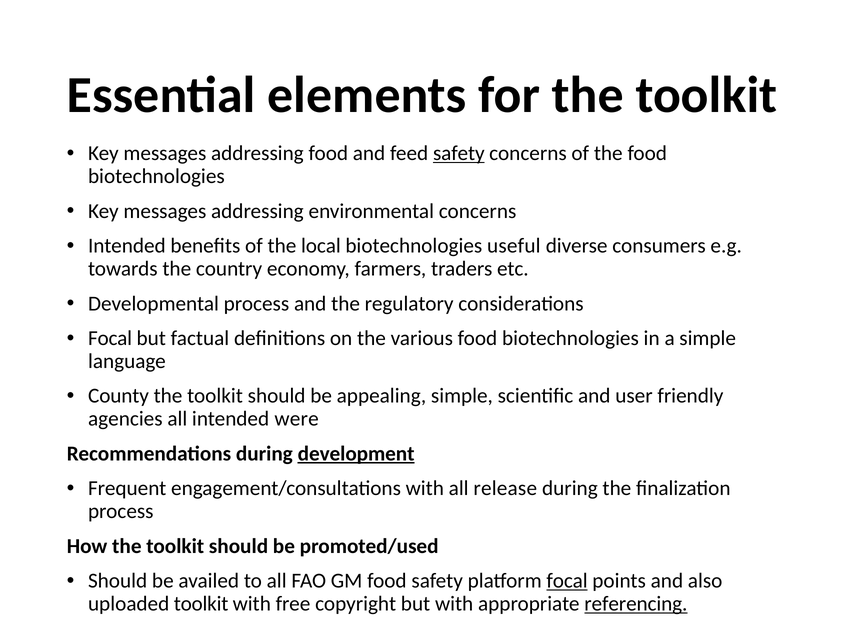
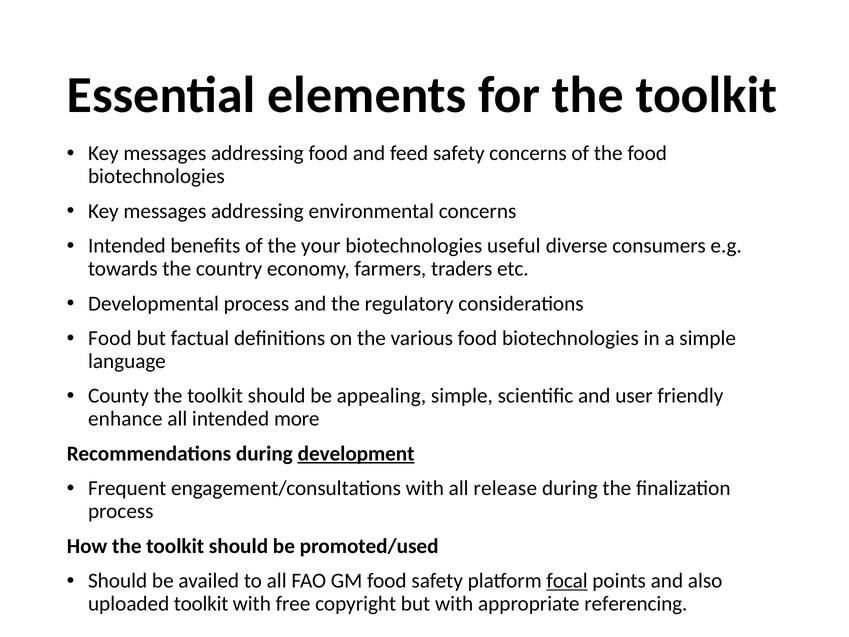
safety underline: present -> none (459, 153)
local: local -> your (321, 246)
Focal: Focal -> Food (110, 338)
agencies: agencies -> enhance (125, 419)
were: were -> more (297, 419)
referencing underline: present -> none (636, 604)
